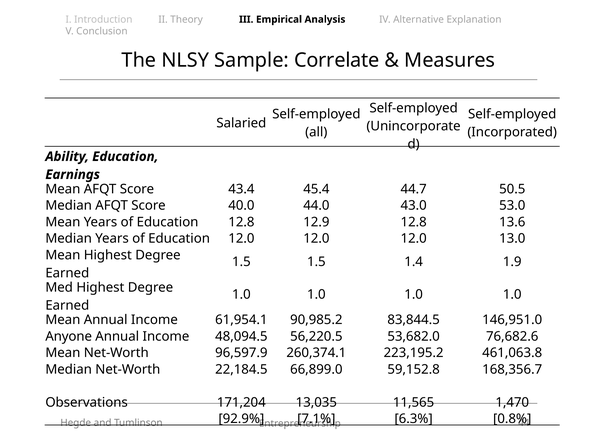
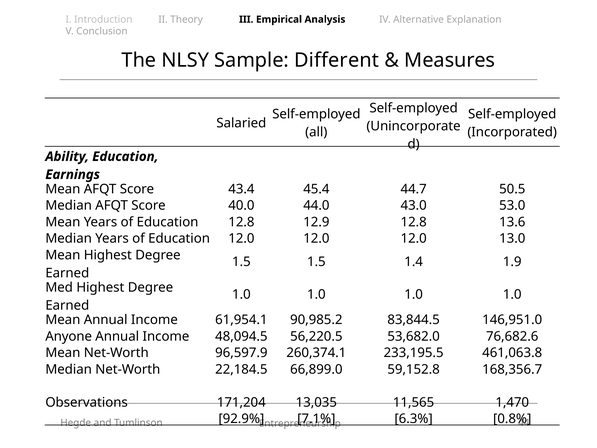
Correlate: Correlate -> Different (337, 60)
223,195.2: 223,195.2 -> 233,195.5 (414, 353)
